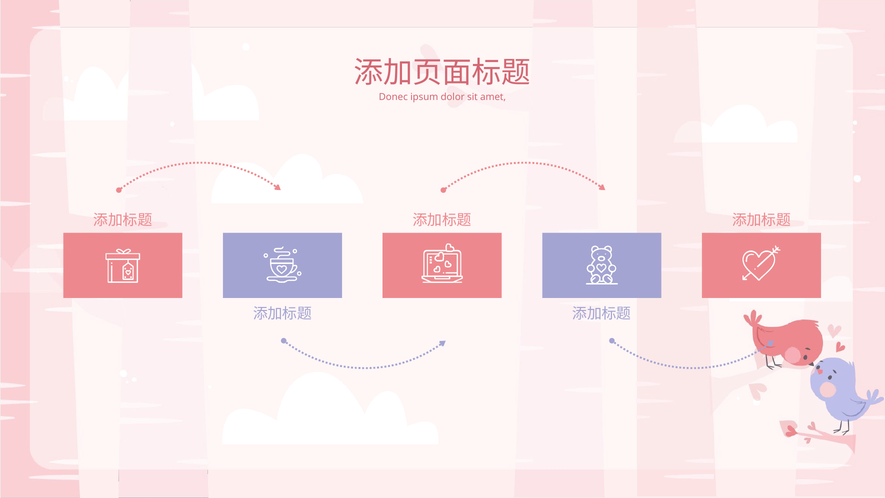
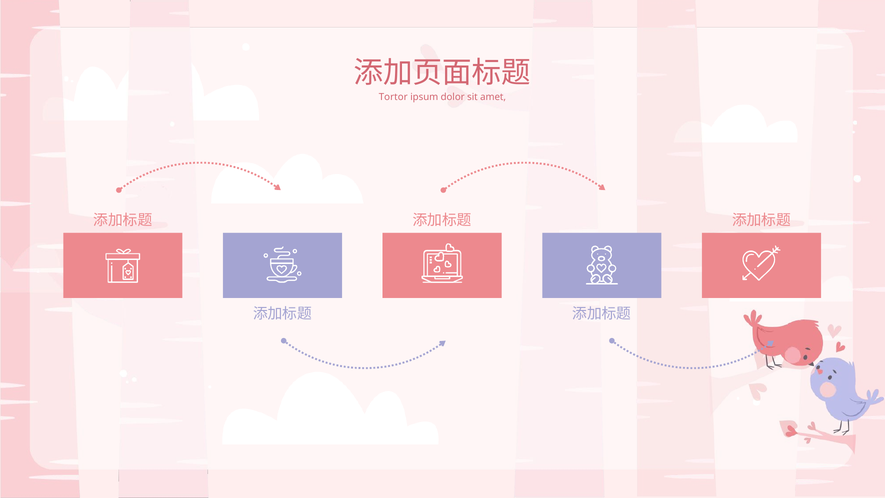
Donec: Donec -> Tortor (393, 97)
